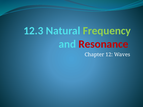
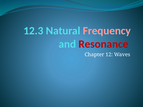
Frequency colour: light green -> pink (107, 31)
